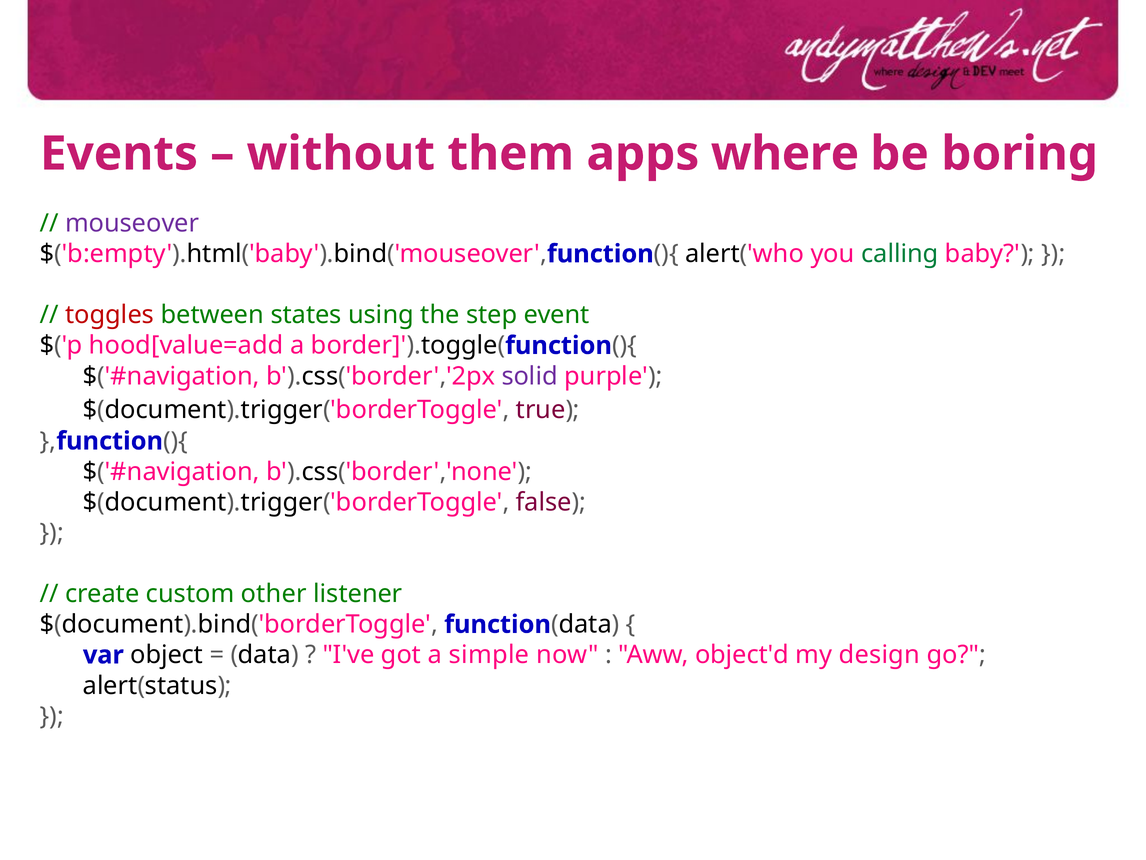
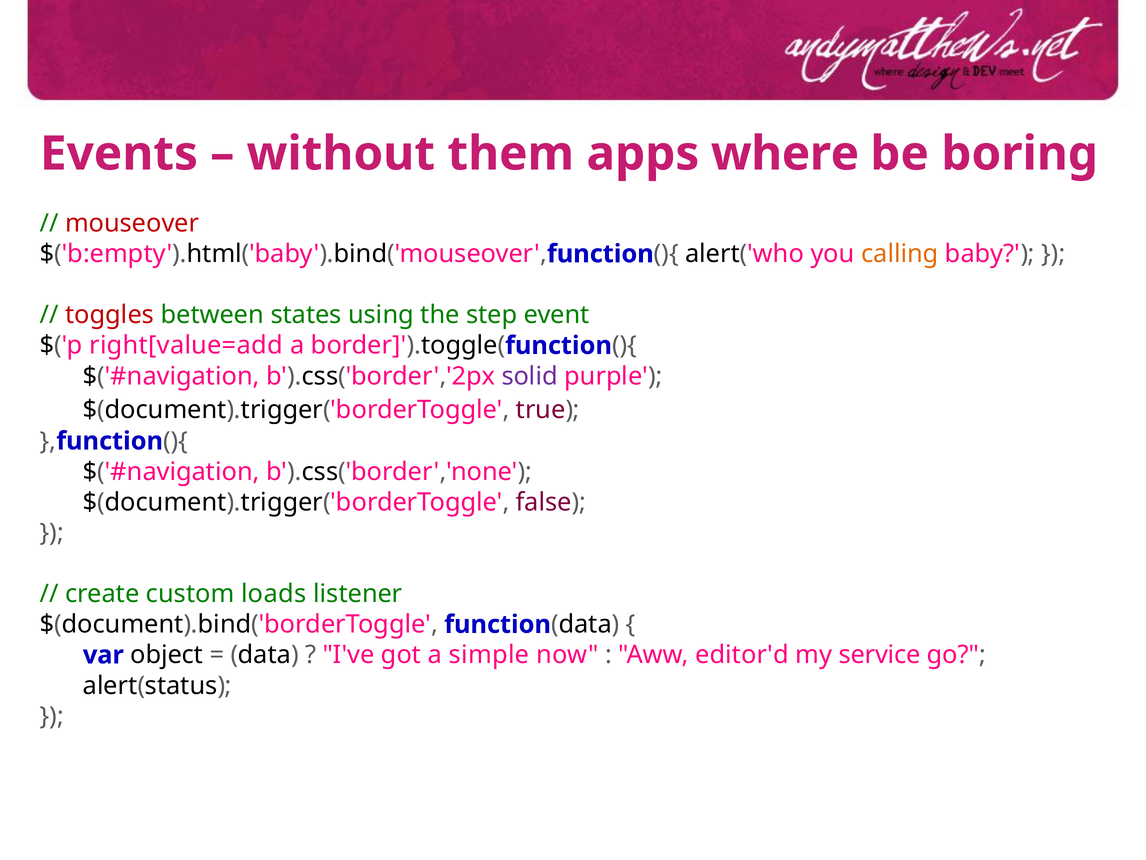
mouseover colour: purple -> red (132, 223)
calling colour: green -> orange (900, 254)
hood[value=add: hood[value=add -> right[value=add (186, 345)
other: other -> loads (274, 594)
object'd: object'd -> editor'd (742, 655)
design: design -> service (880, 655)
